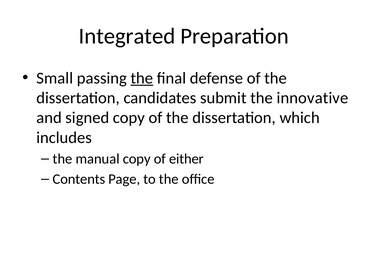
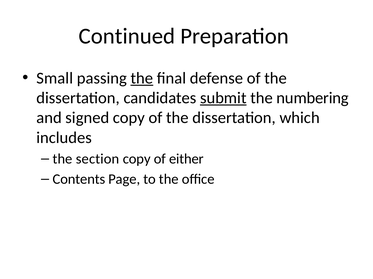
Integrated: Integrated -> Continued (127, 36)
submit underline: none -> present (223, 98)
innovative: innovative -> numbering (313, 98)
manual: manual -> section (98, 159)
